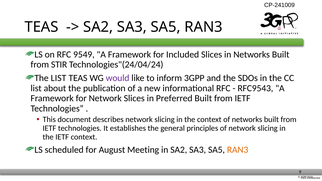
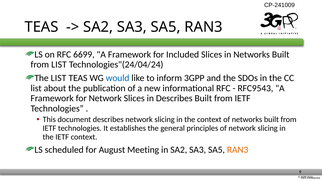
9549: 9549 -> 6699 (84, 54)
from STIR: STIR -> LIST (59, 65)
would colour: purple -> blue (118, 78)
in Preferred: Preferred -> Describes (174, 98)
